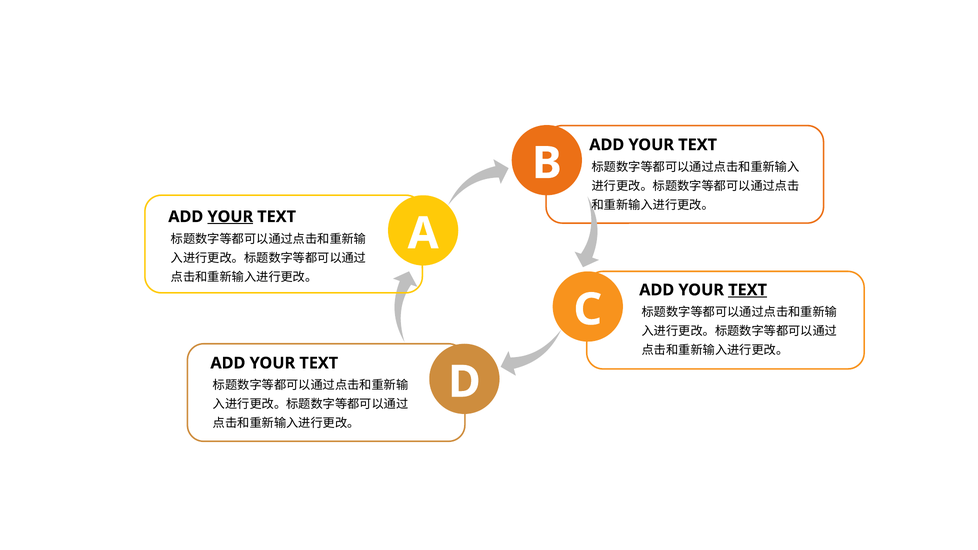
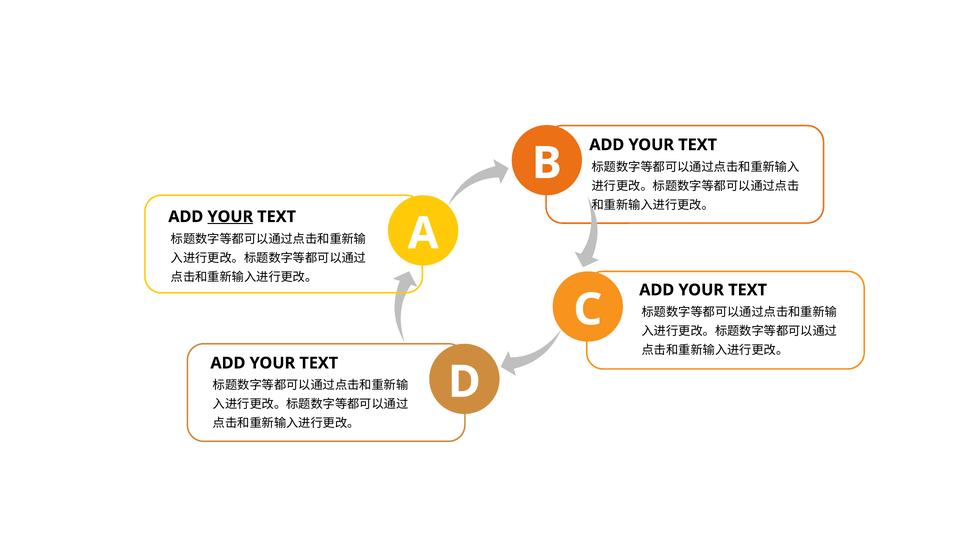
TEXT underline: present -> none (748, 290)
